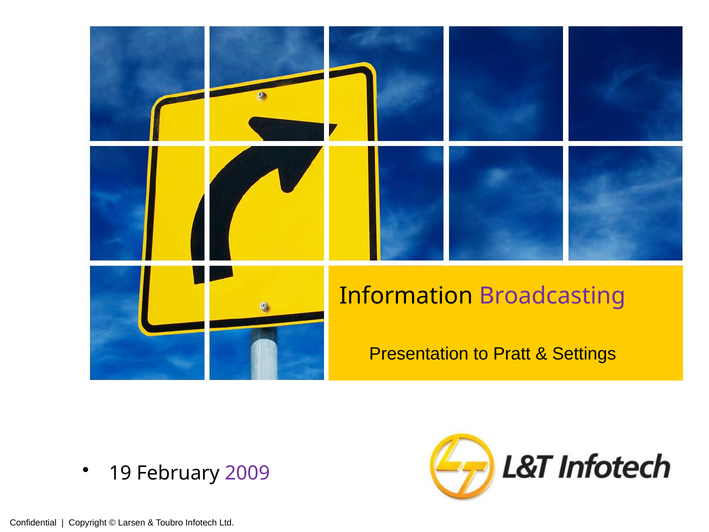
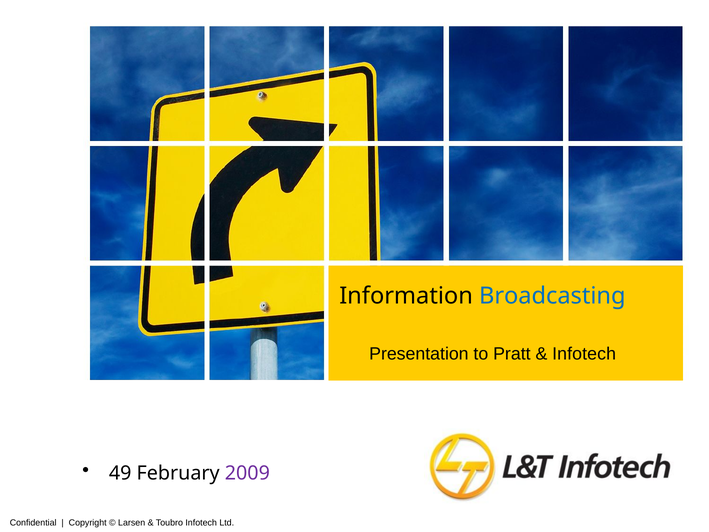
Broadcasting colour: purple -> blue (552, 296)
Settings: Settings -> Infotech (584, 354)
19: 19 -> 49 (120, 473)
